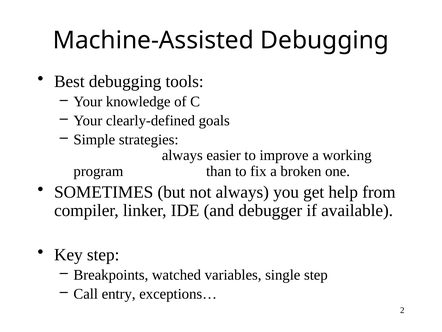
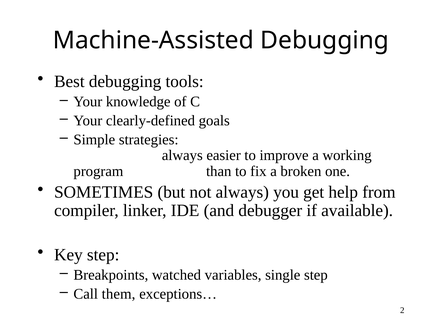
entry: entry -> them (119, 293)
